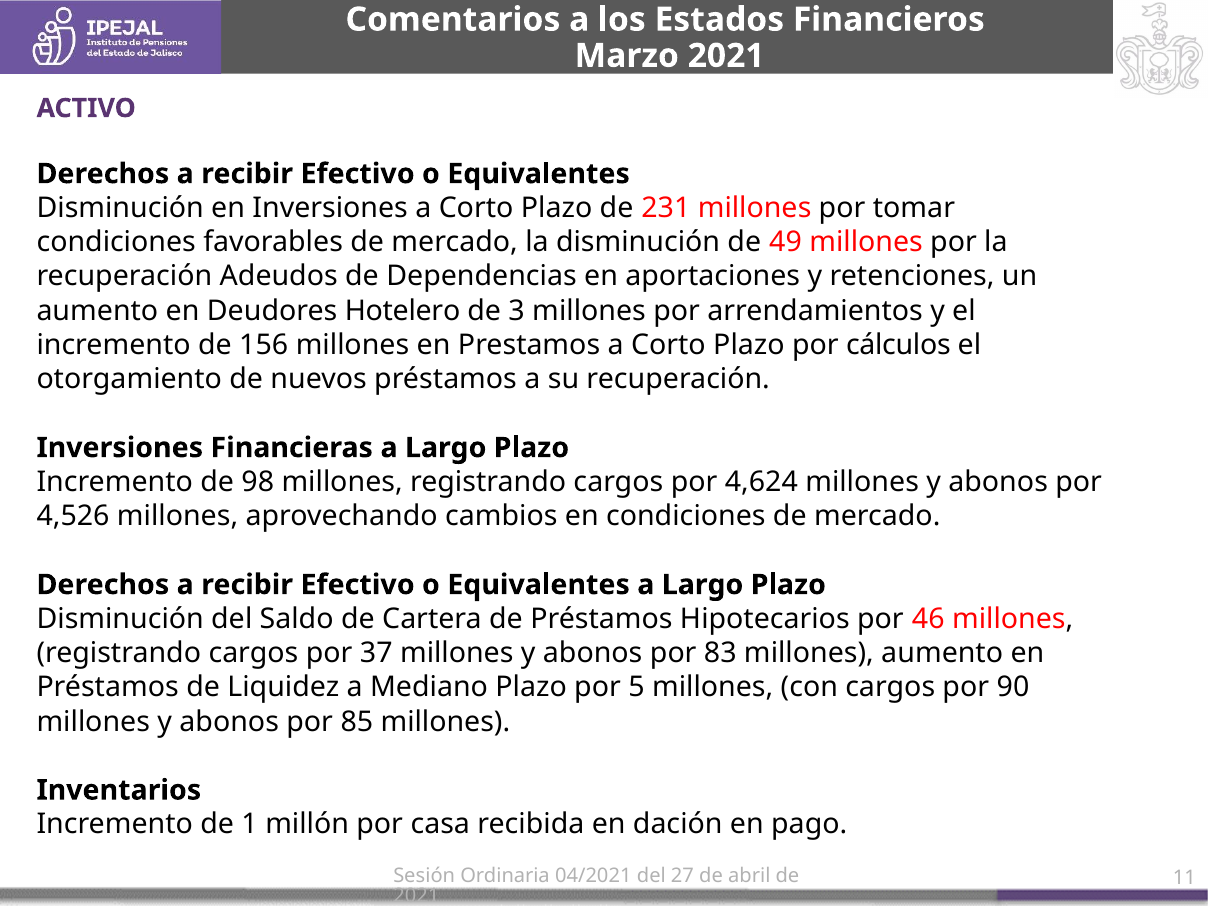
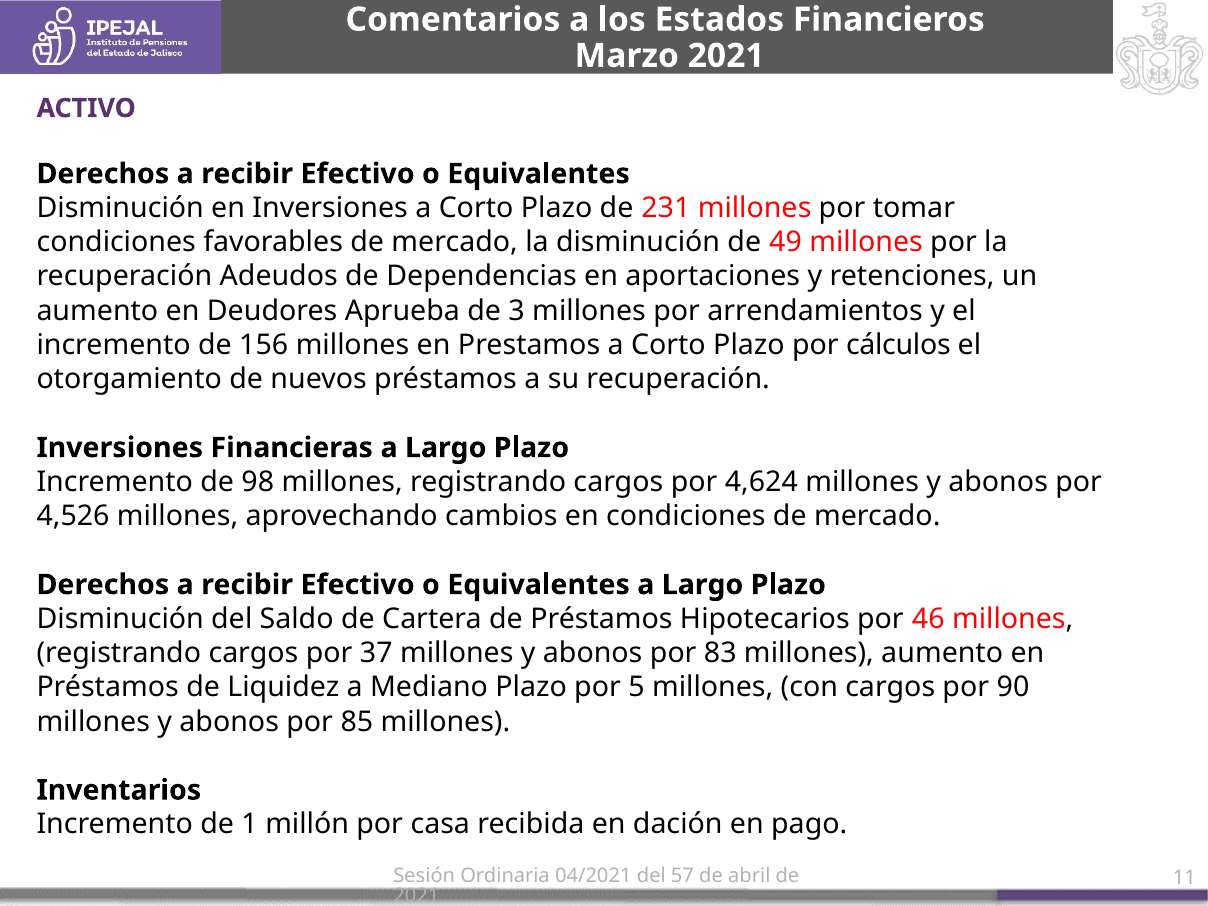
Hotelero: Hotelero -> Aprueba (402, 311)
27: 27 -> 57 (682, 876)
